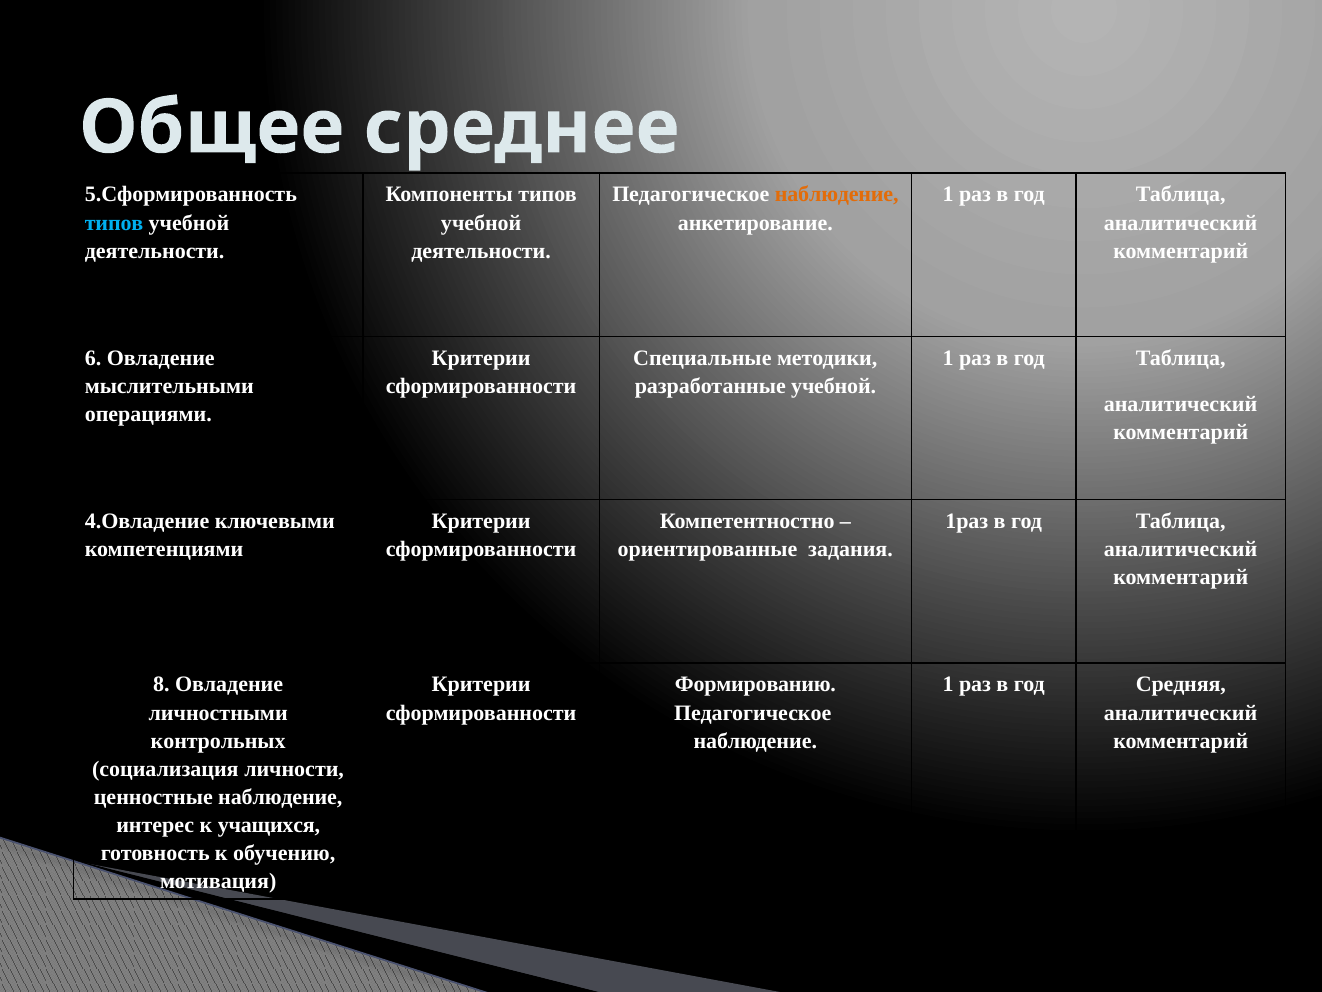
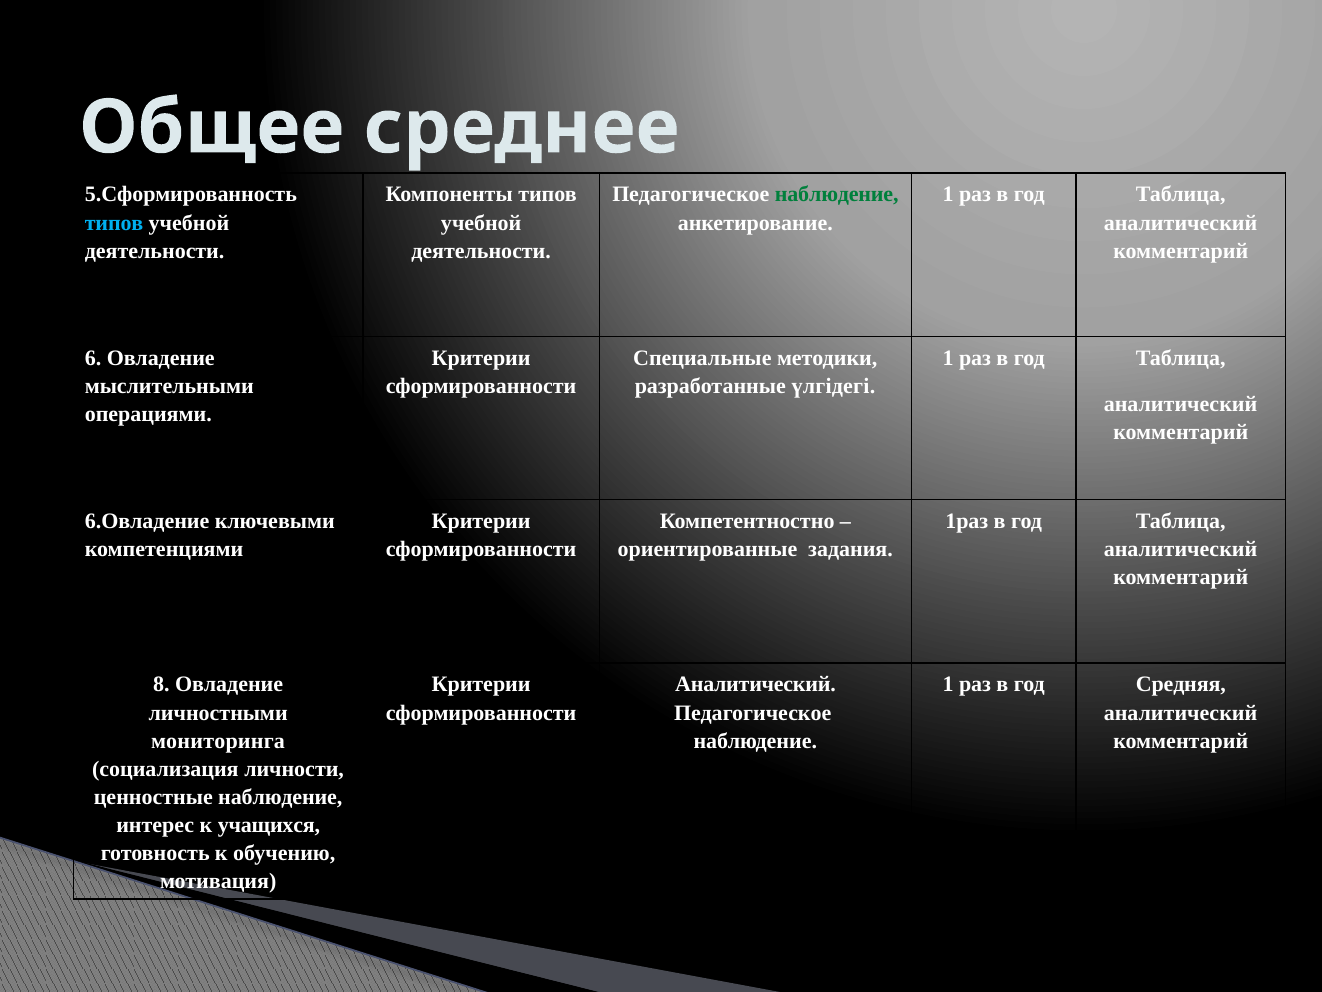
наблюдение colour: orange -> green (837, 195)
разработанные учебной: учебной -> үлгідегі (833, 386)
4.Овладение: 4.Овладение -> 6.Овладение (147, 521)
Формированию: Формированию -> Аналитический (755, 684)
контрольных: контрольных -> мониторинга (218, 740)
